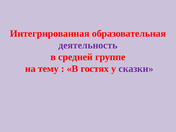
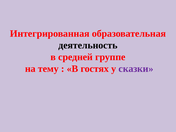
деятельность colour: purple -> black (88, 45)
